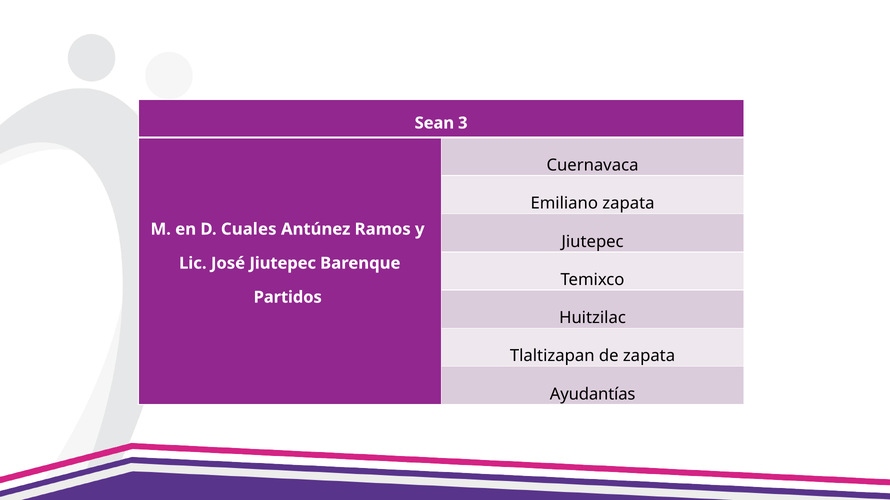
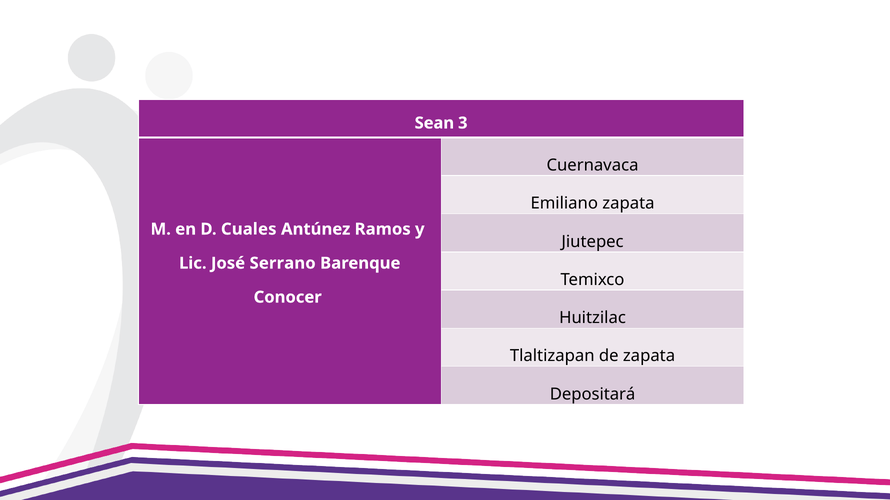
José Jiutepec: Jiutepec -> Serrano (283, 263)
Partidos: Partidos -> Conocer (288, 298)
Ayudantías: Ayudantías -> Depositará (593, 395)
